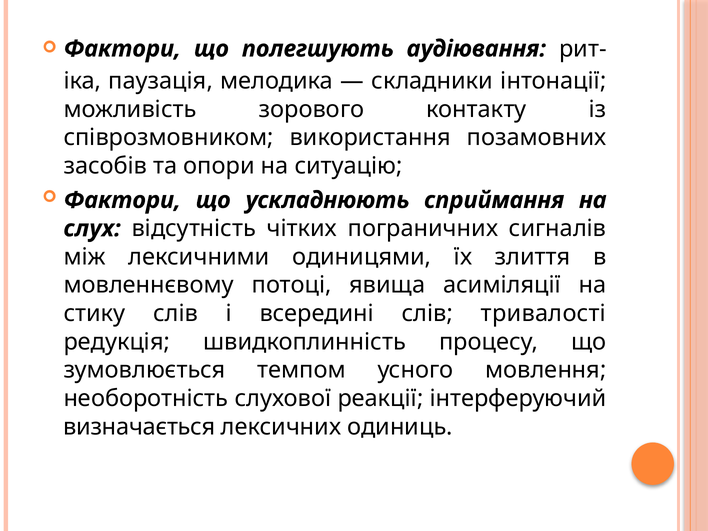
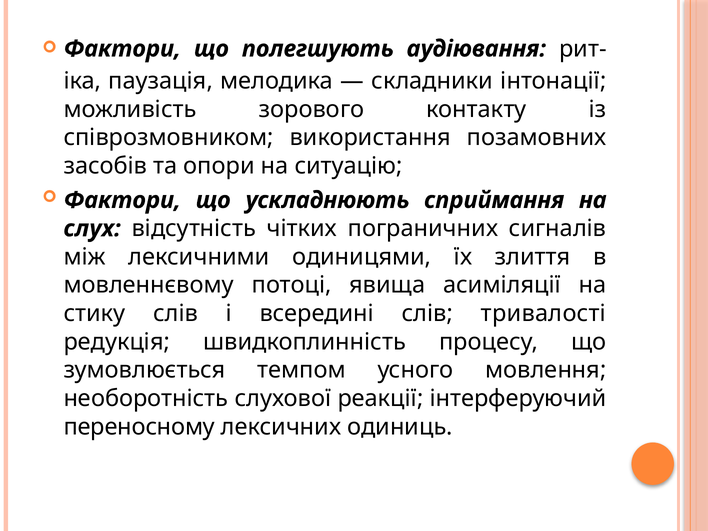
визначається: визначається -> переносному (139, 427)
